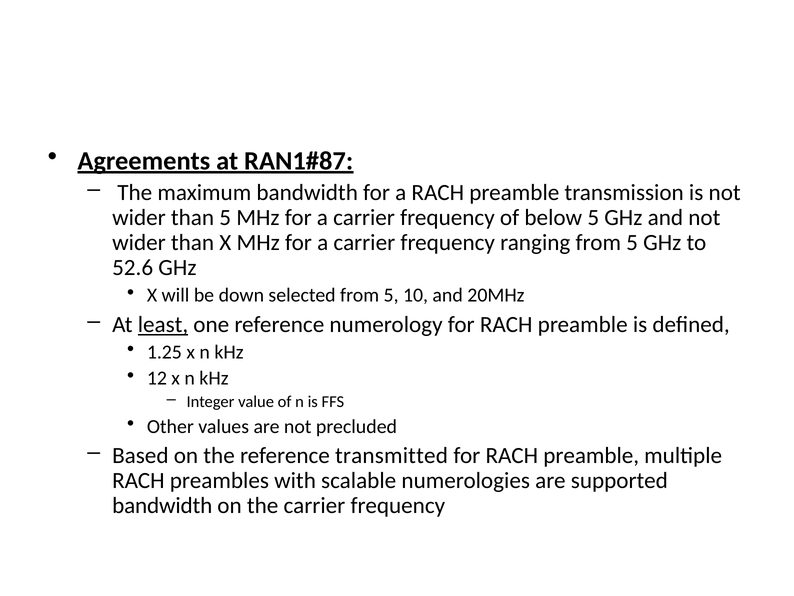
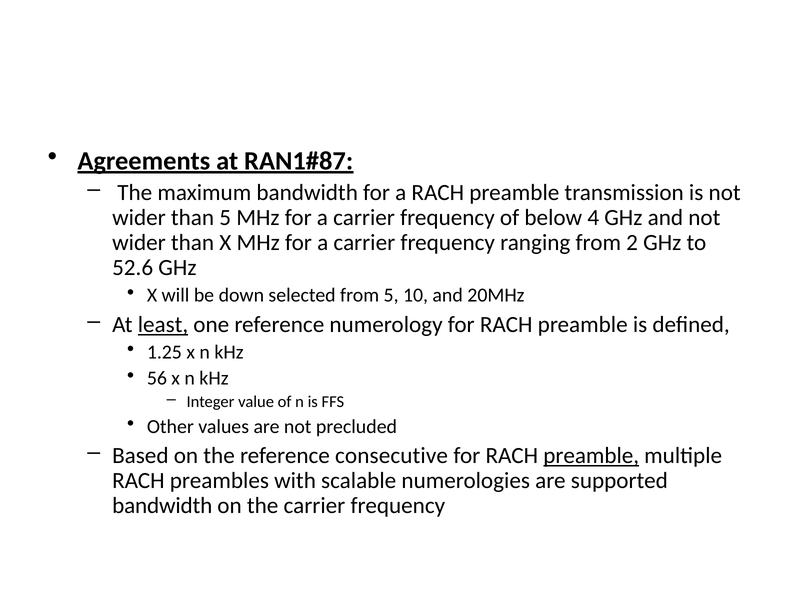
below 5: 5 -> 4 (593, 218)
ranging from 5: 5 -> 2 (632, 243)
12: 12 -> 56 (157, 378)
transmitted: transmitted -> consecutive (392, 455)
preamble underline: none -> present (591, 455)
